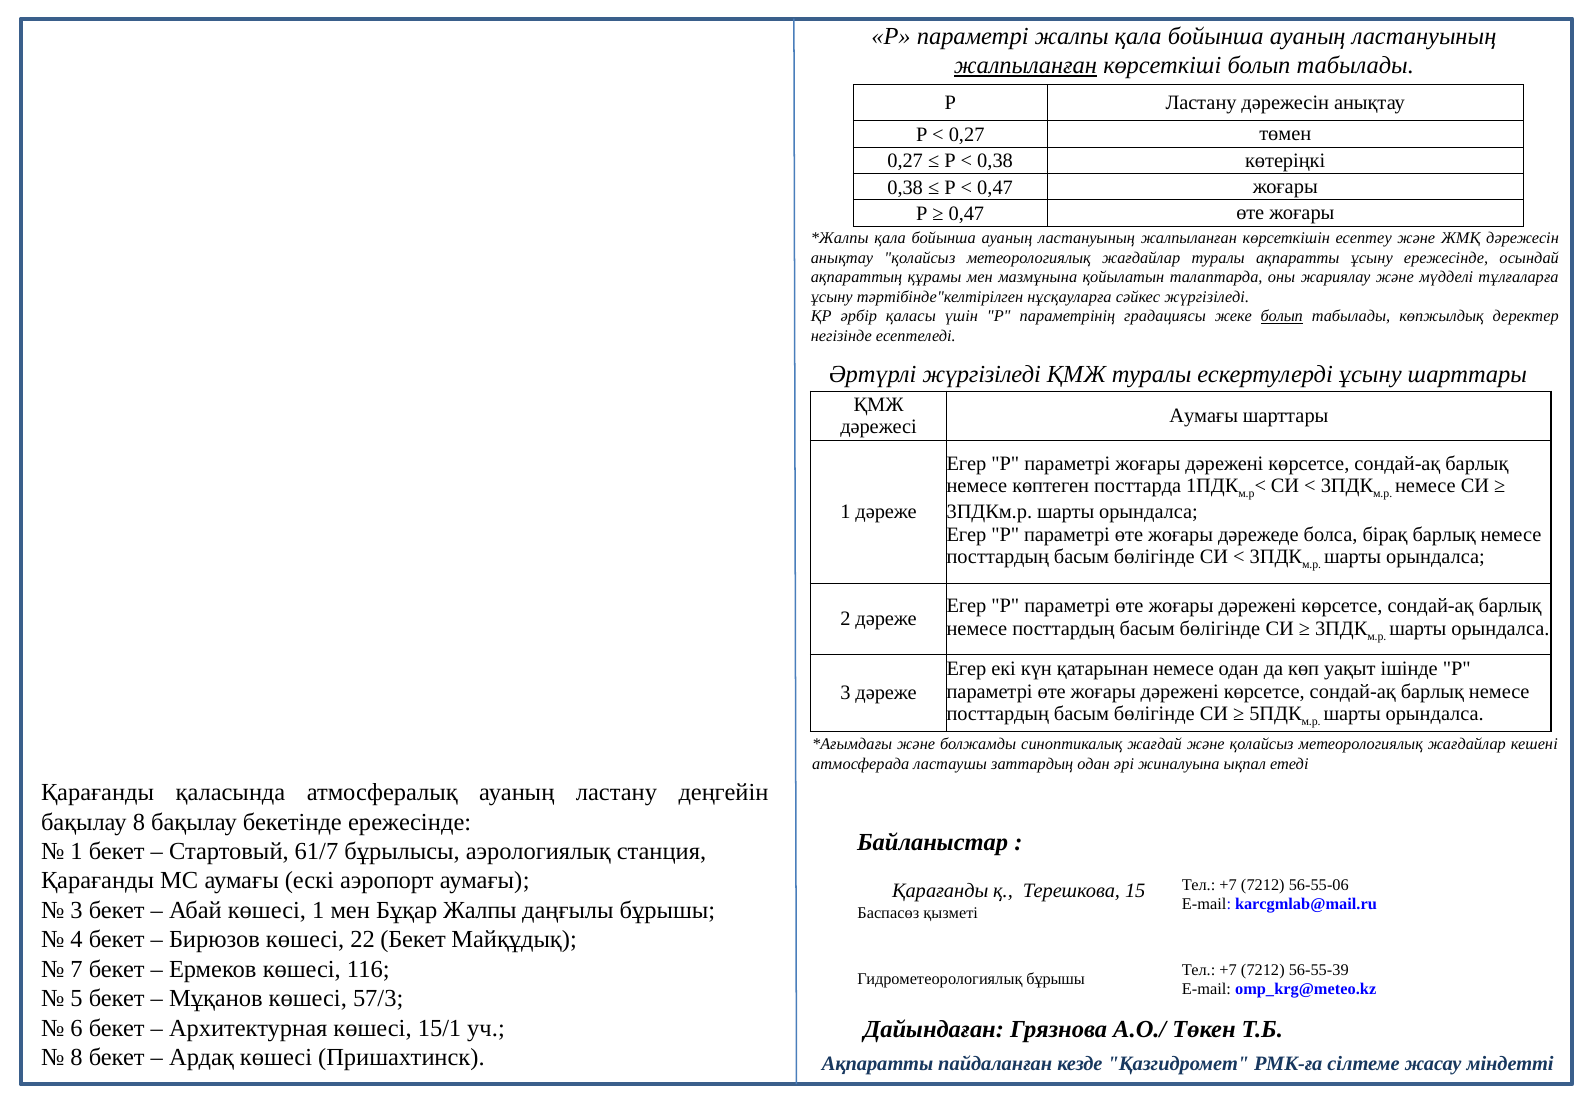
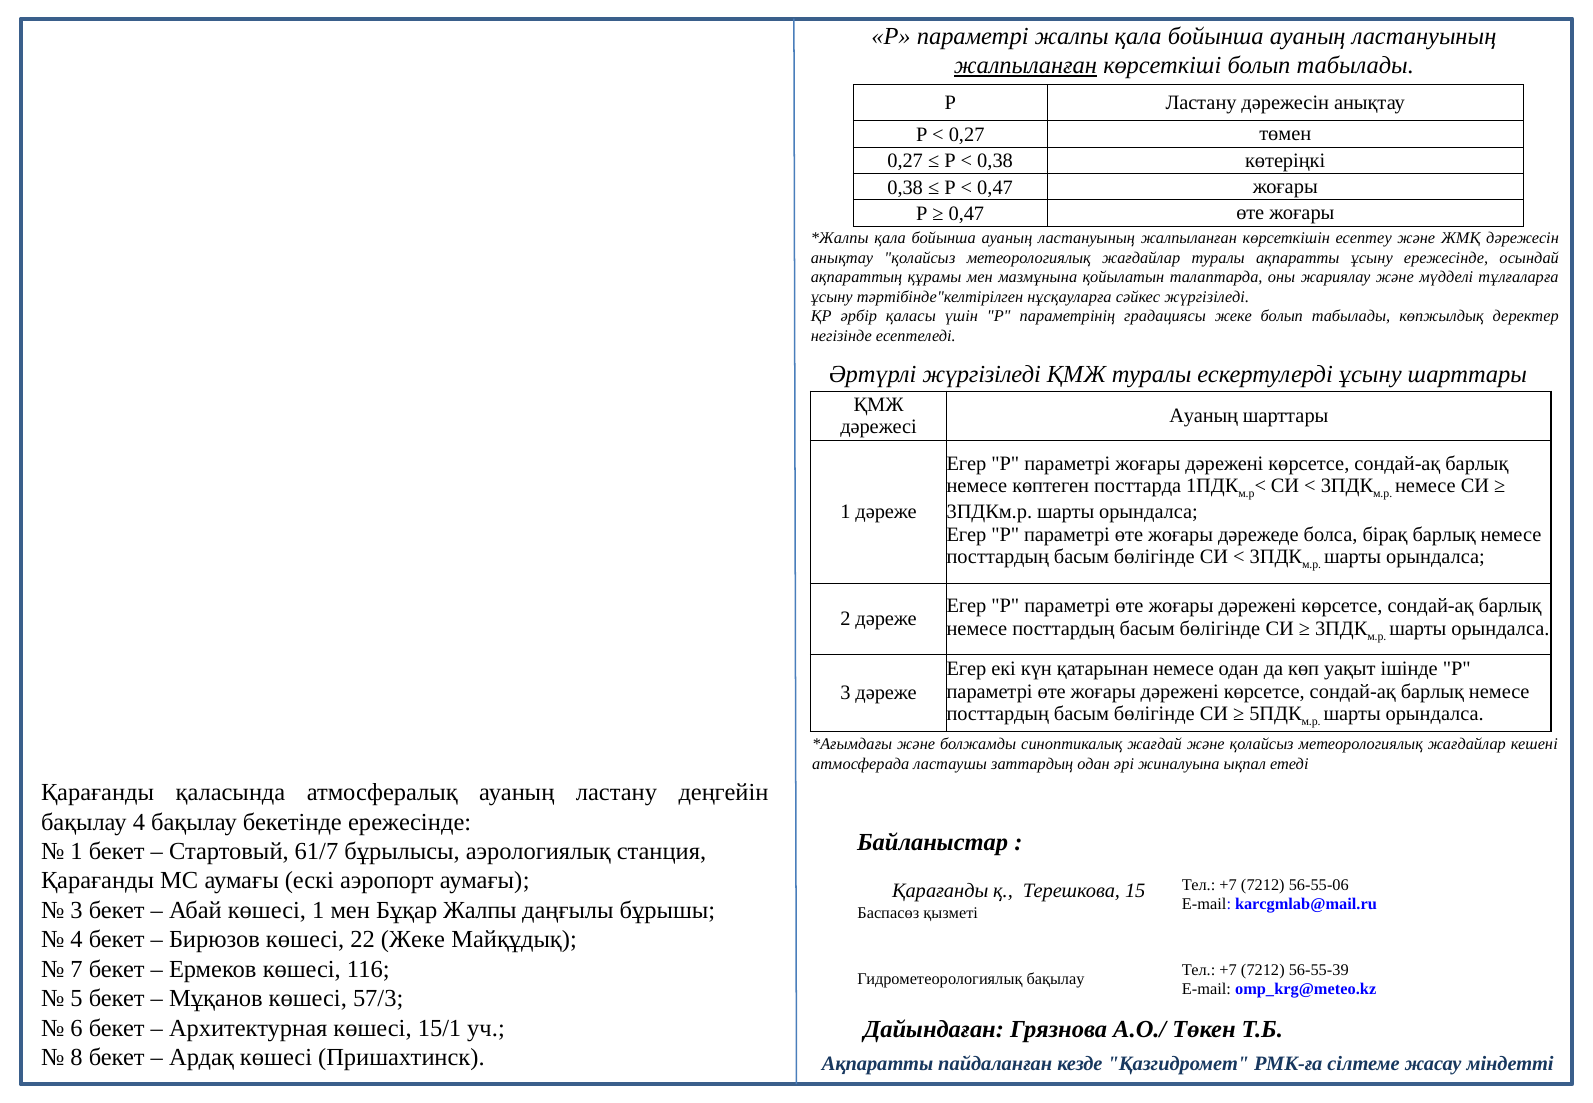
болып underline: present -> none (1282, 316)
Аумағы: Аумағы -> Ауаның (1204, 416)
бақылау 8: 8 -> 4 (139, 822)
22 Бекет: Бекет -> Жеке (413, 940)
Гидрометеорологиялық бұрышы: бұрышы -> бақылау (1056, 979)
